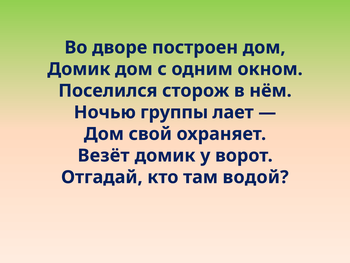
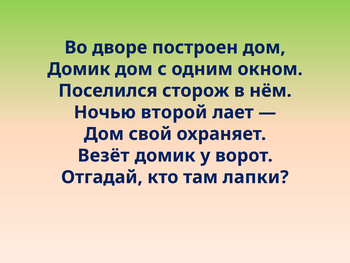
группы: группы -> второй (174, 112)
водой: водой -> лапки (256, 177)
